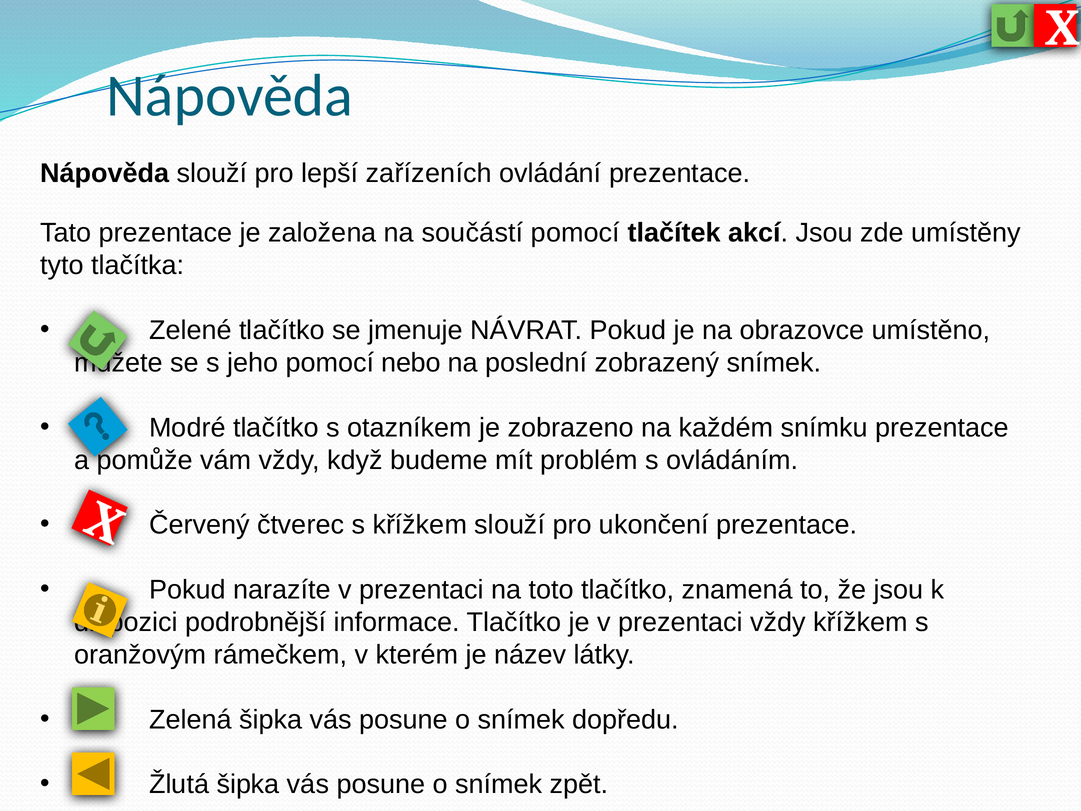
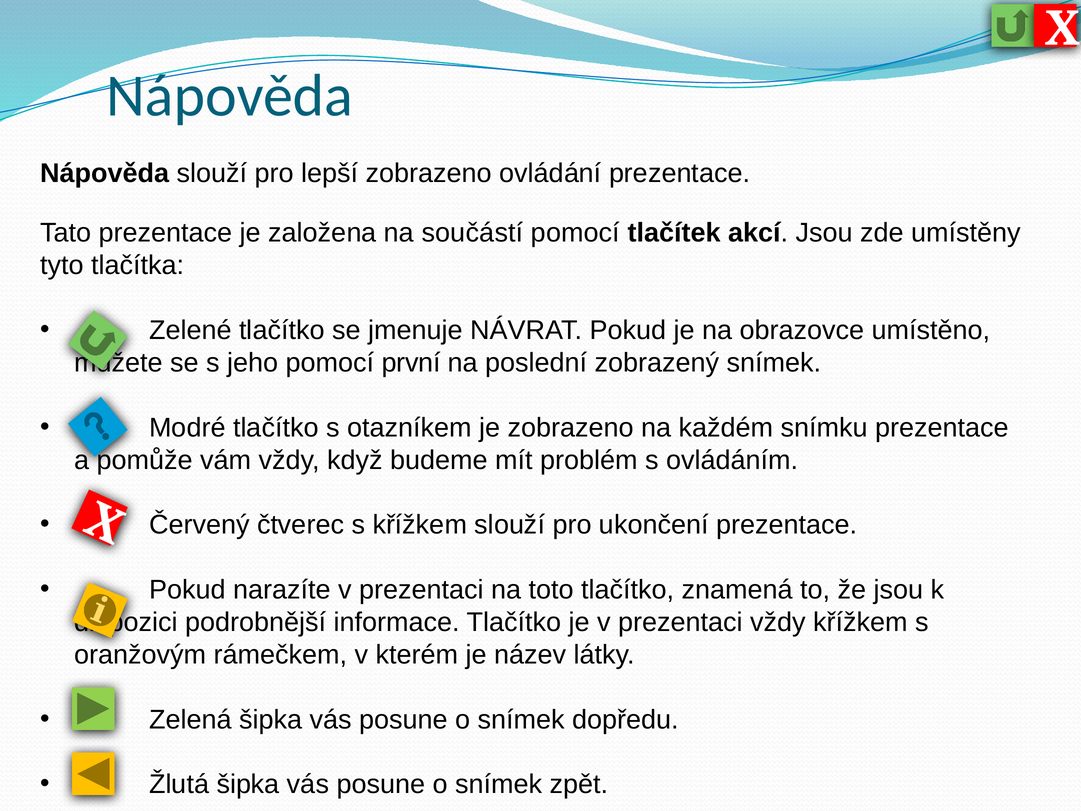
lepší zařízeních: zařízeních -> zobrazeno (429, 173)
nebo: nebo -> první (411, 363)
